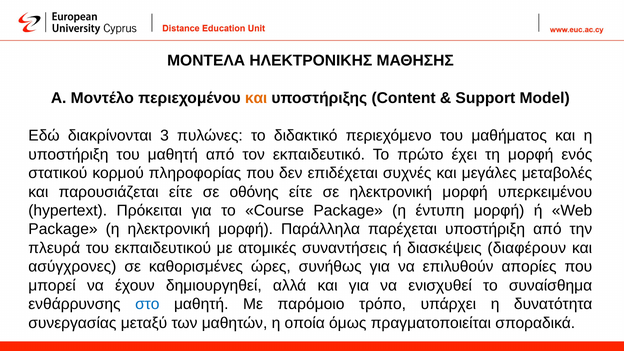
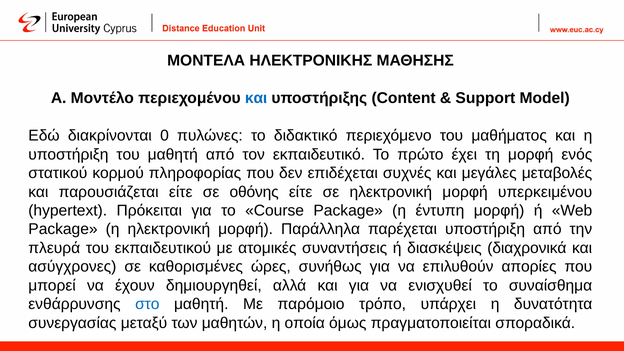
και colour: orange -> blue (256, 98)
3: 3 -> 0 (164, 136)
διαφέρουν: διαφέρουν -> διαχρονικά (527, 248)
